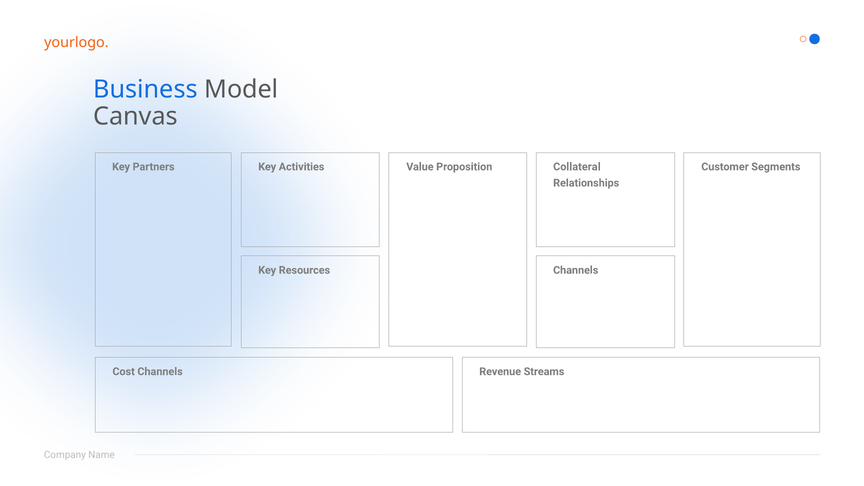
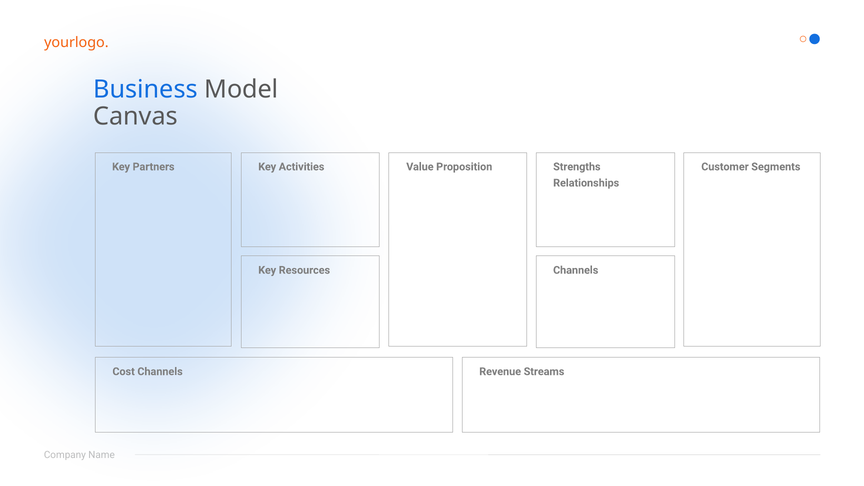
Collateral: Collateral -> Strengths (577, 167)
